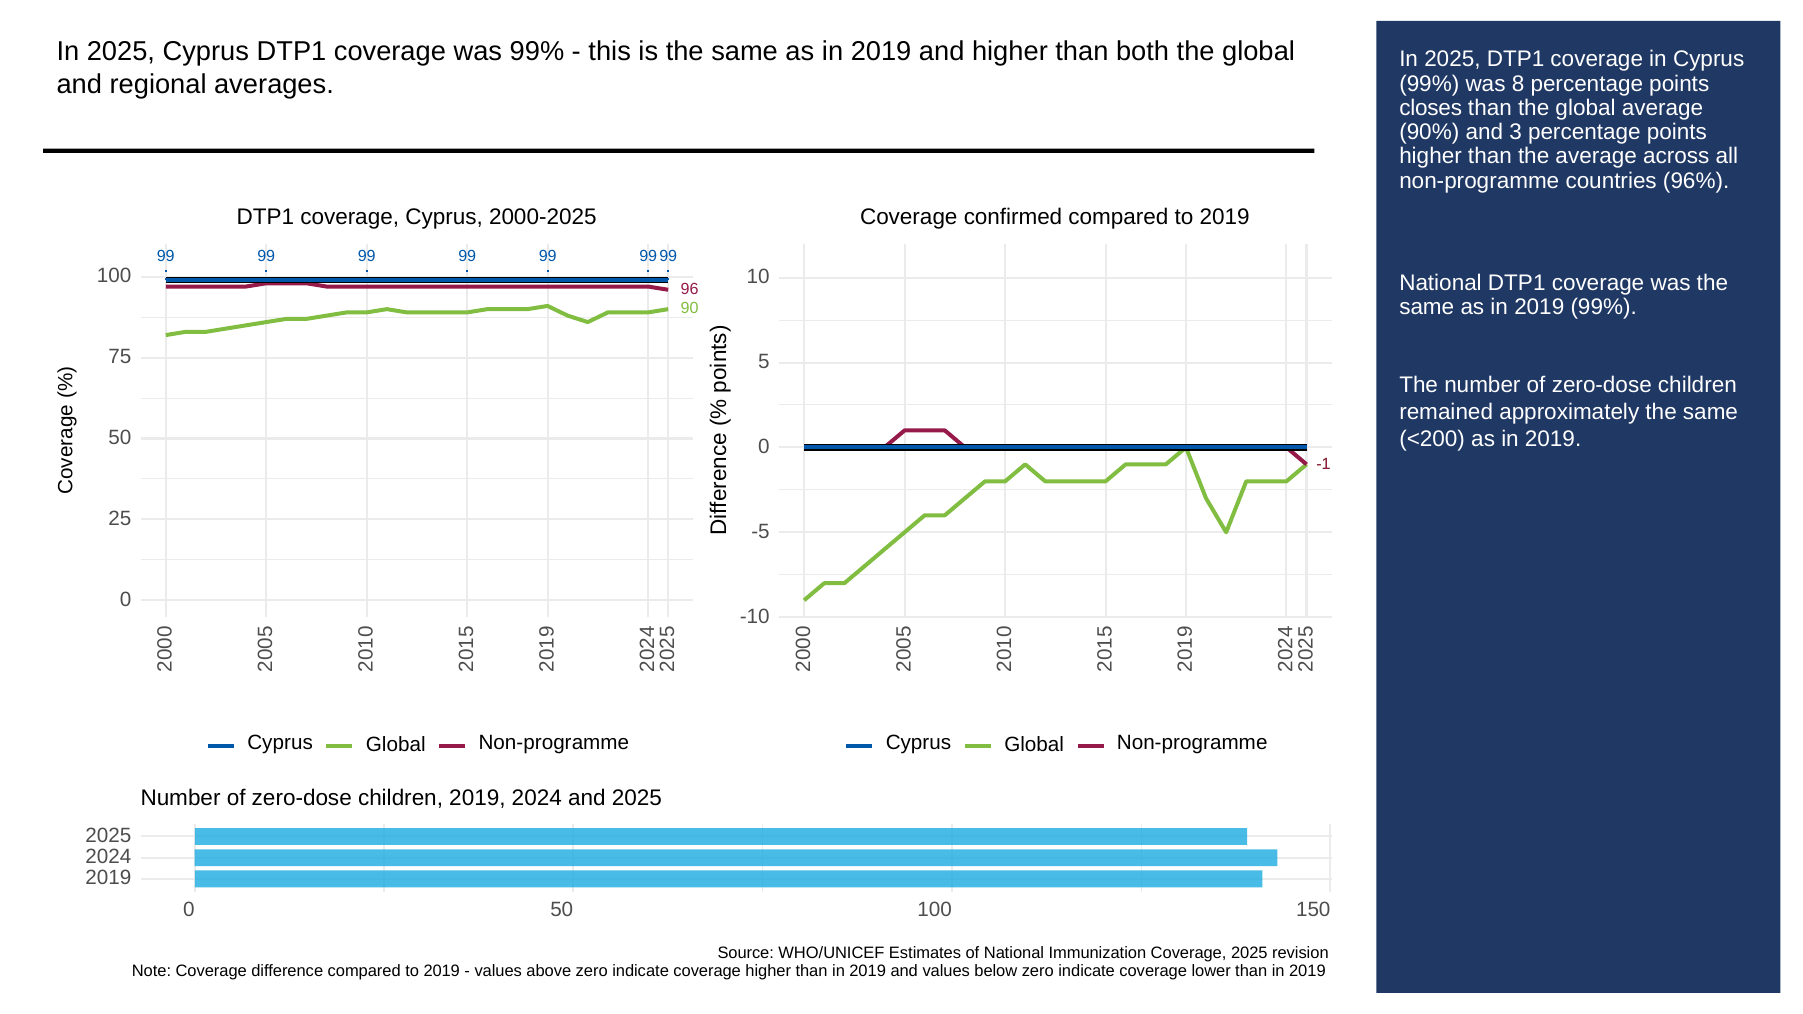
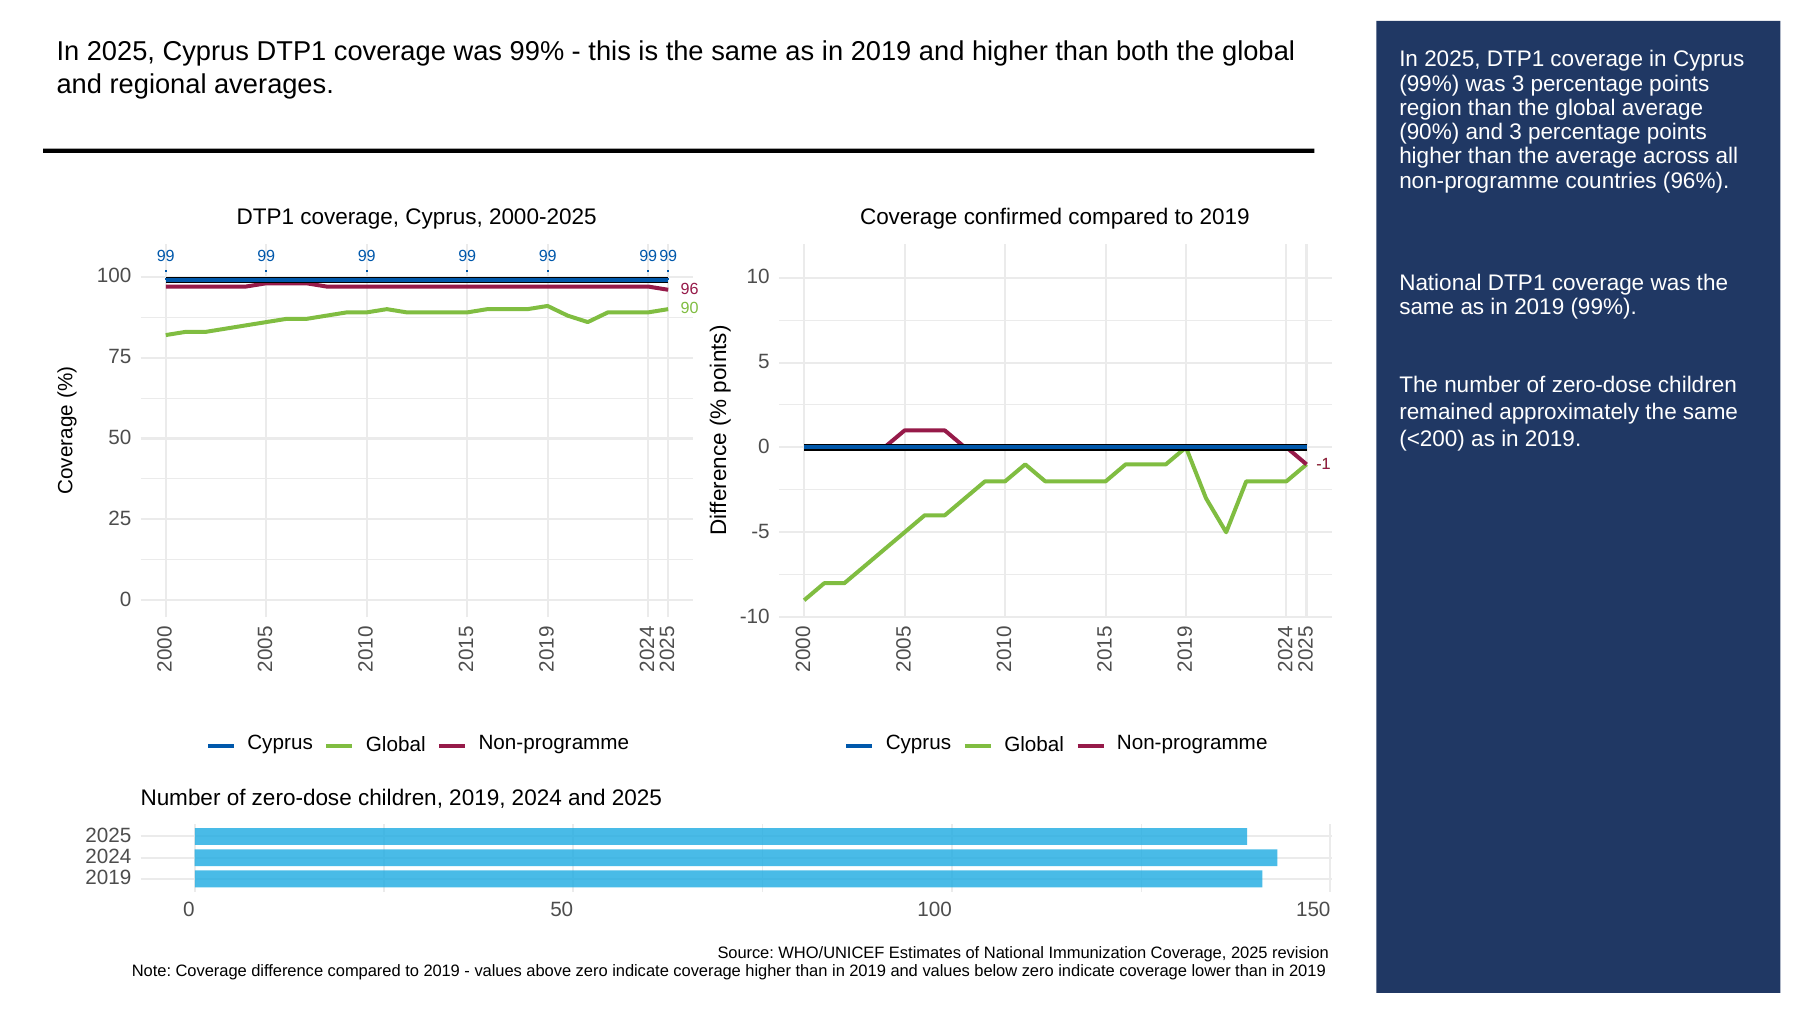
was 8: 8 -> 3 (1518, 84)
closes: closes -> region (1431, 108)
